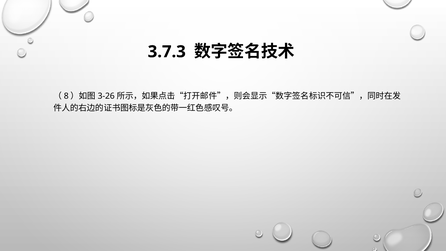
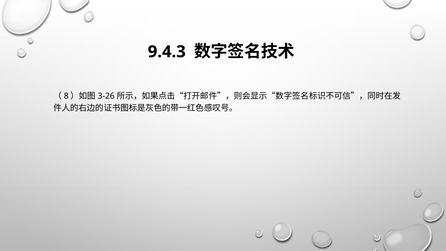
3.7.3: 3.7.3 -> 9.4.3 (167, 52)
